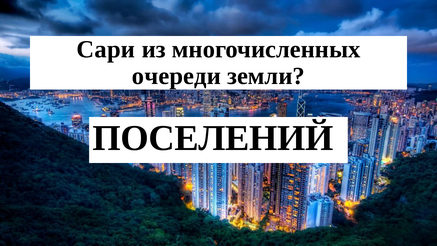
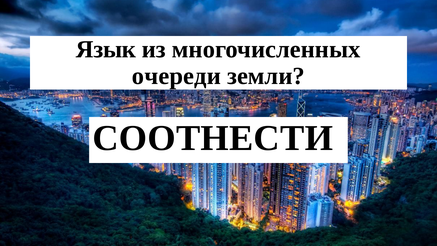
Сари: Сари -> Язык (106, 49)
ПОСЕЛЕНИЙ: ПОСЕЛЕНИЙ -> СООТНЕСТИ (213, 138)
